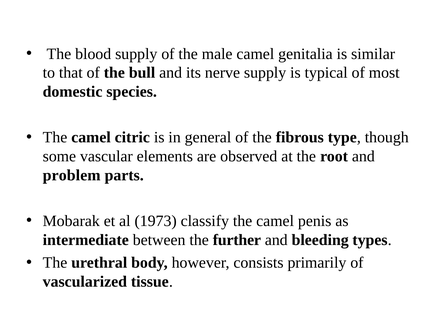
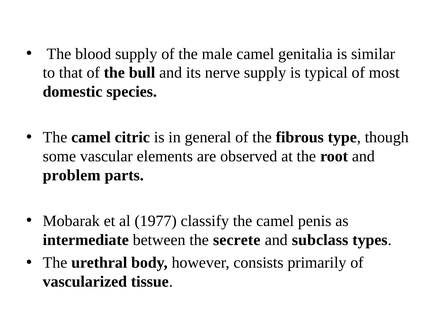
1973: 1973 -> 1977 (156, 221)
further: further -> secrete (237, 240)
bleeding: bleeding -> subclass (320, 240)
